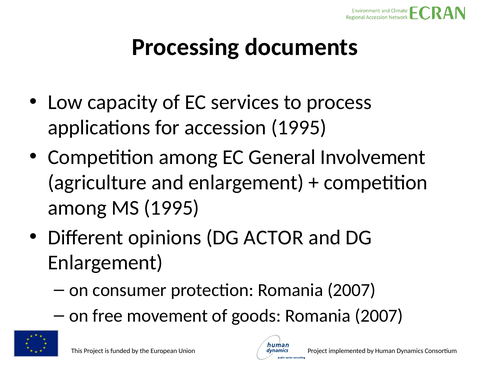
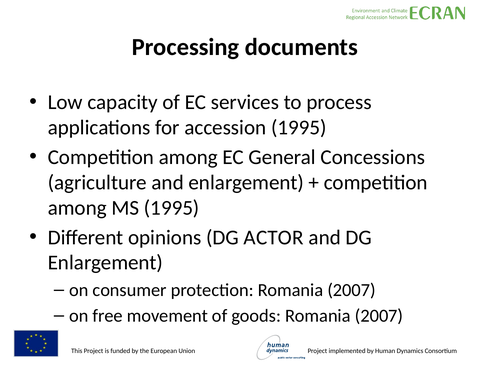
Involvement: Involvement -> Concessions (373, 157)
